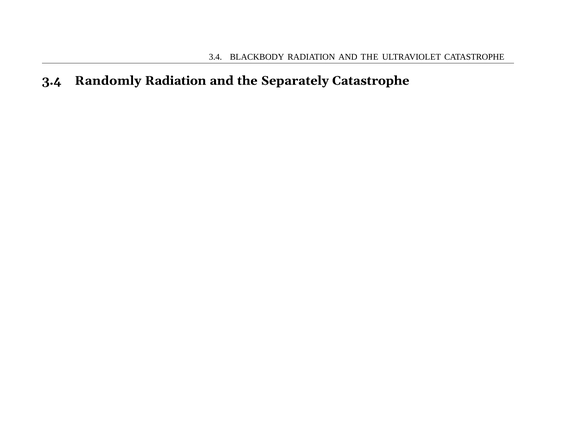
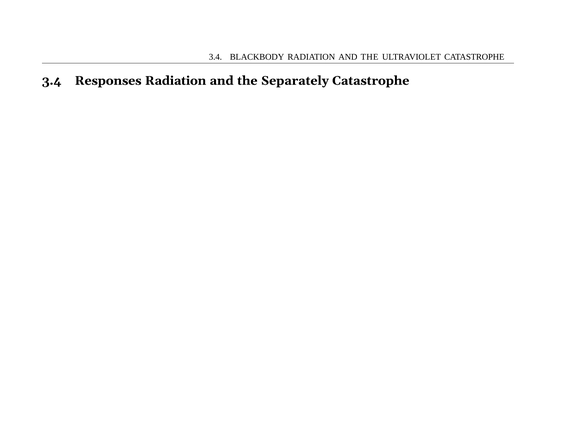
Randomly: Randomly -> Responses (108, 81)
